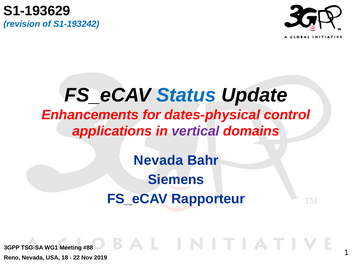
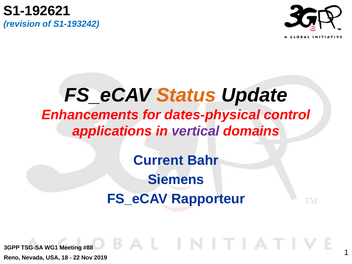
S1-193629: S1-193629 -> S1-192621 (37, 11)
Status colour: blue -> orange (186, 95)
Nevada: Nevada -> Current (158, 160)
